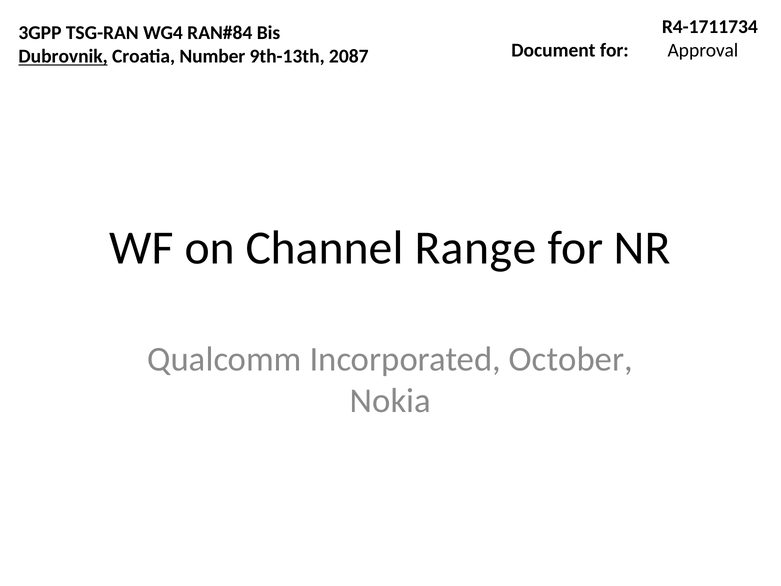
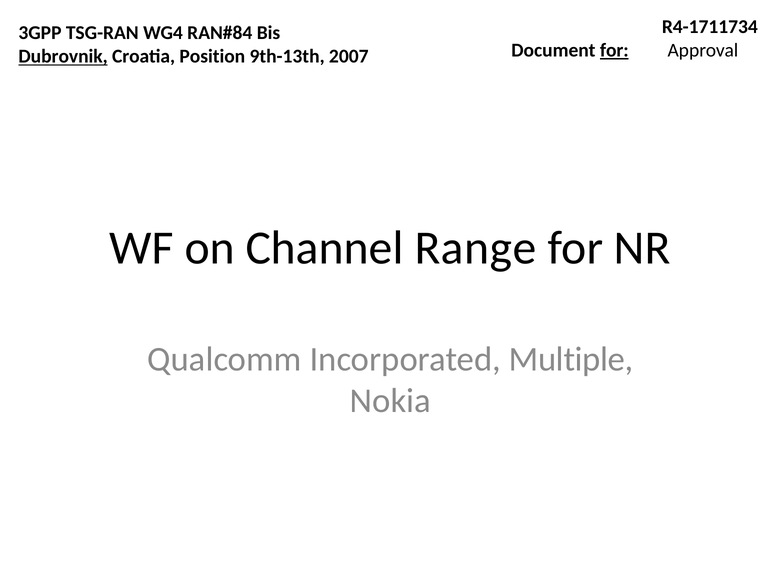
for underline: none -> present (614, 50)
Number: Number -> Position (212, 56)
2087: 2087 -> 2007 (349, 56)
October: October -> Multiple (571, 359)
